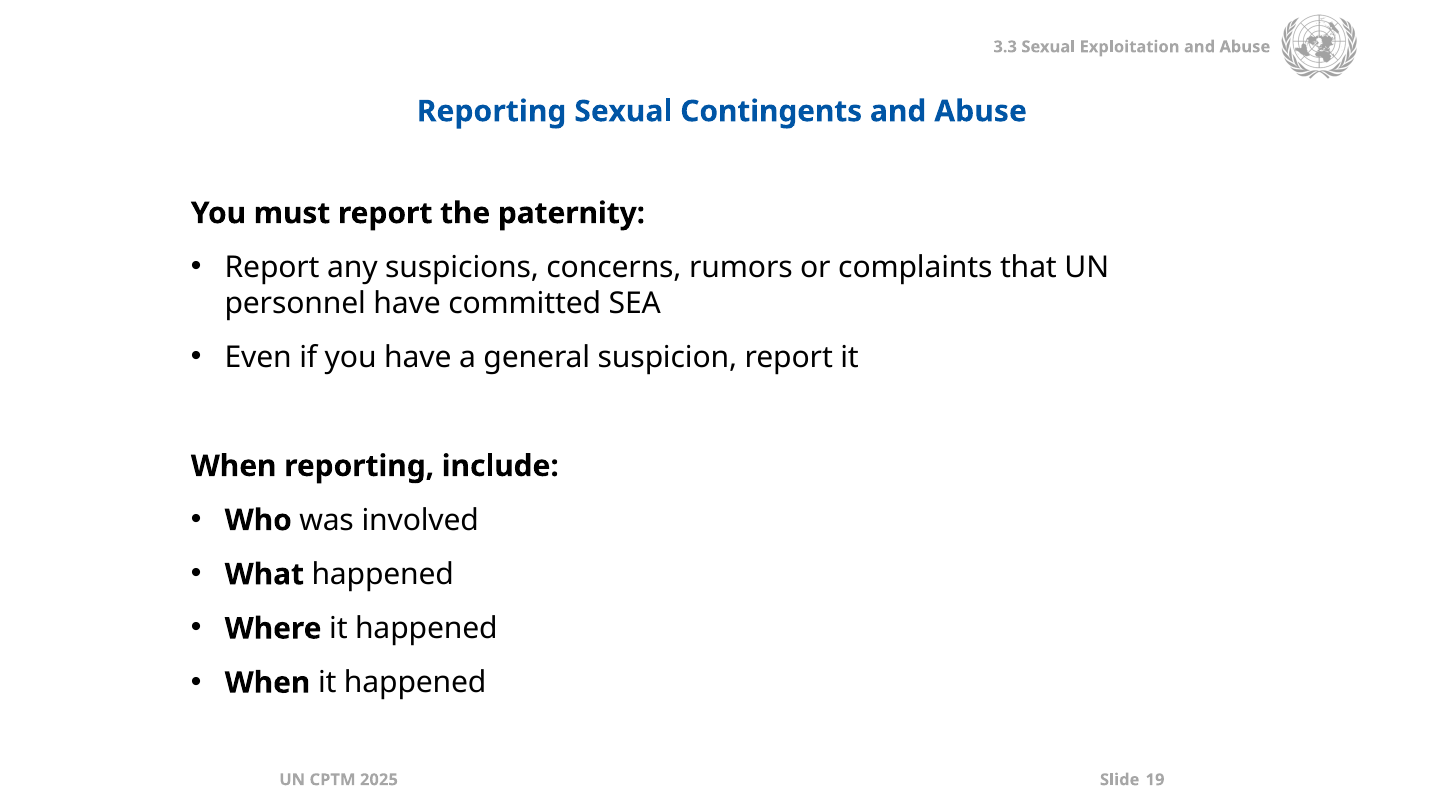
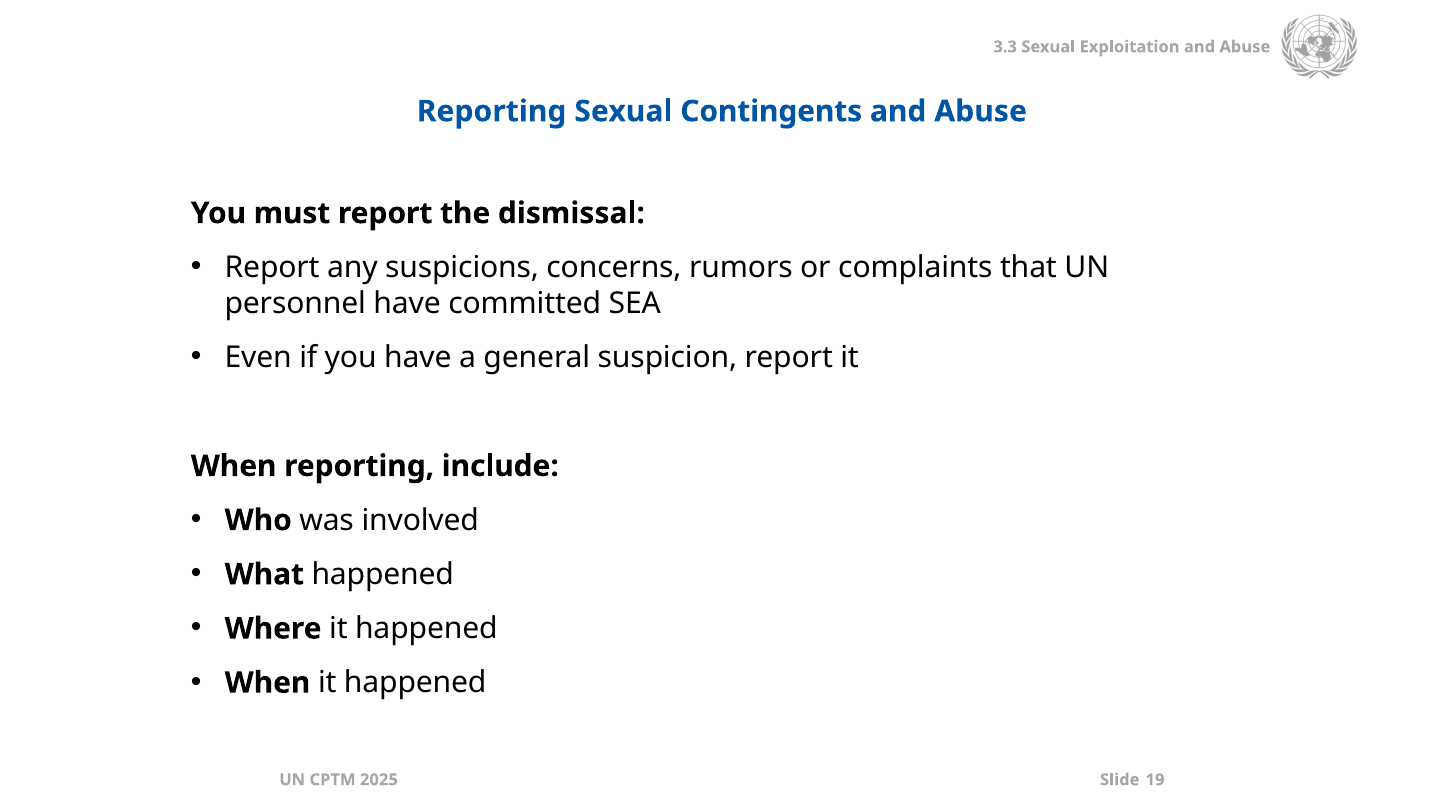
paternity: paternity -> dismissal (571, 213)
